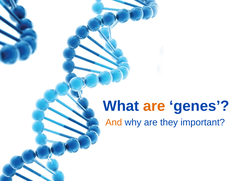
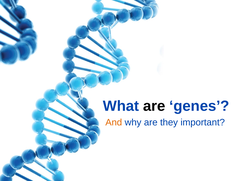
are colour: orange -> black (154, 106)
